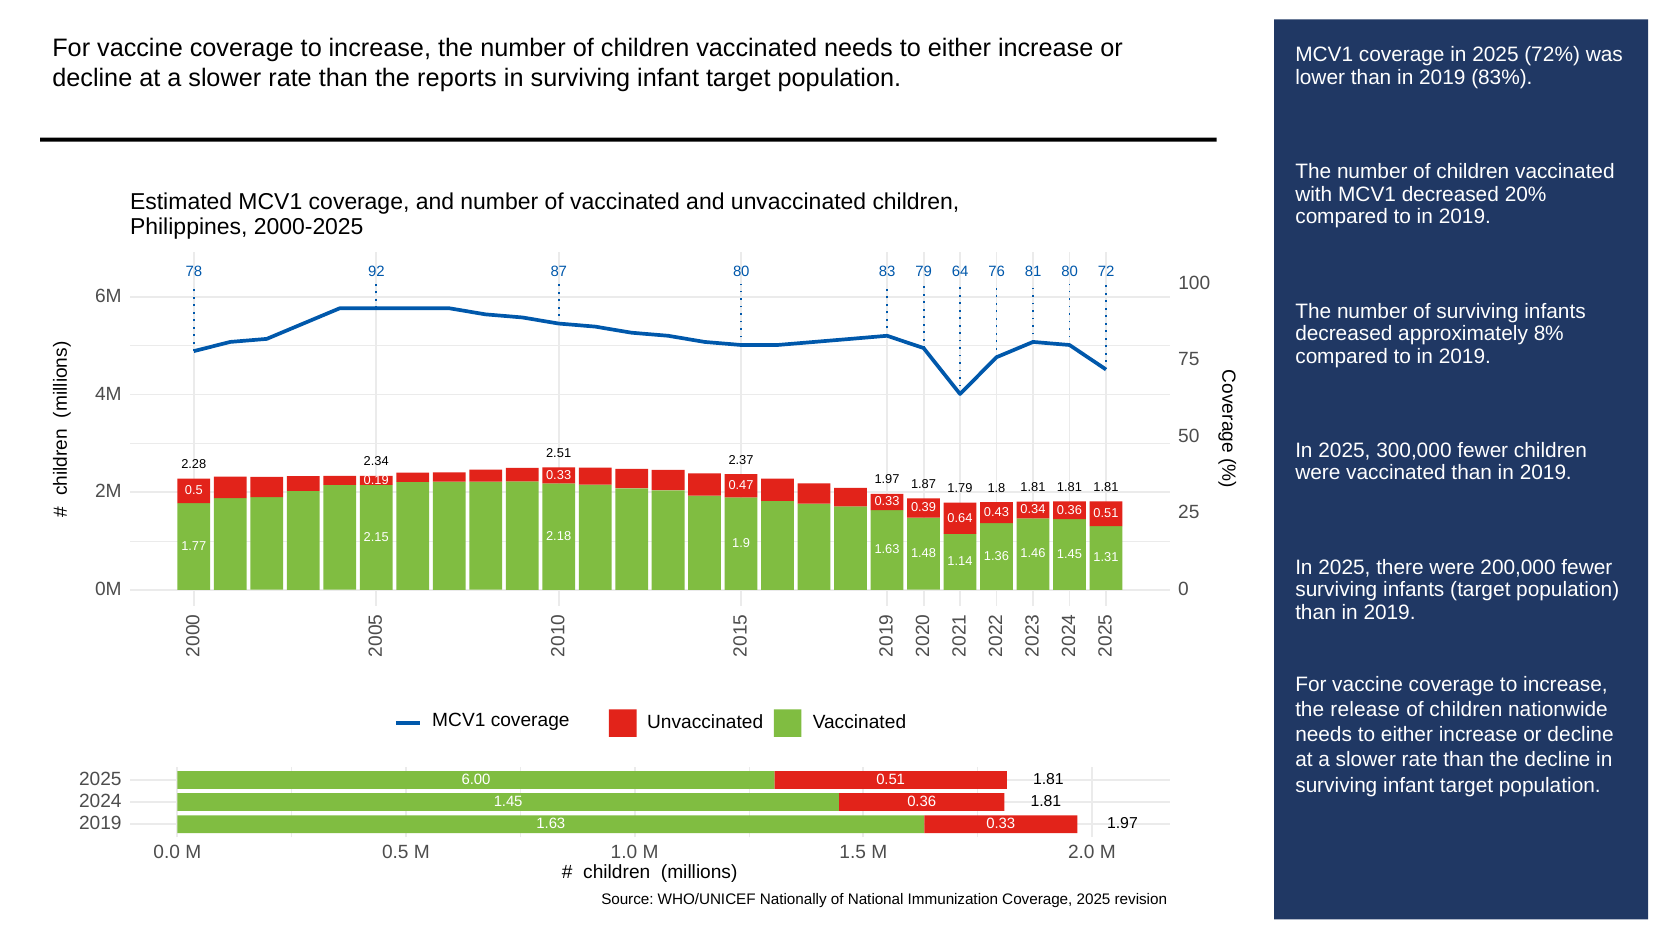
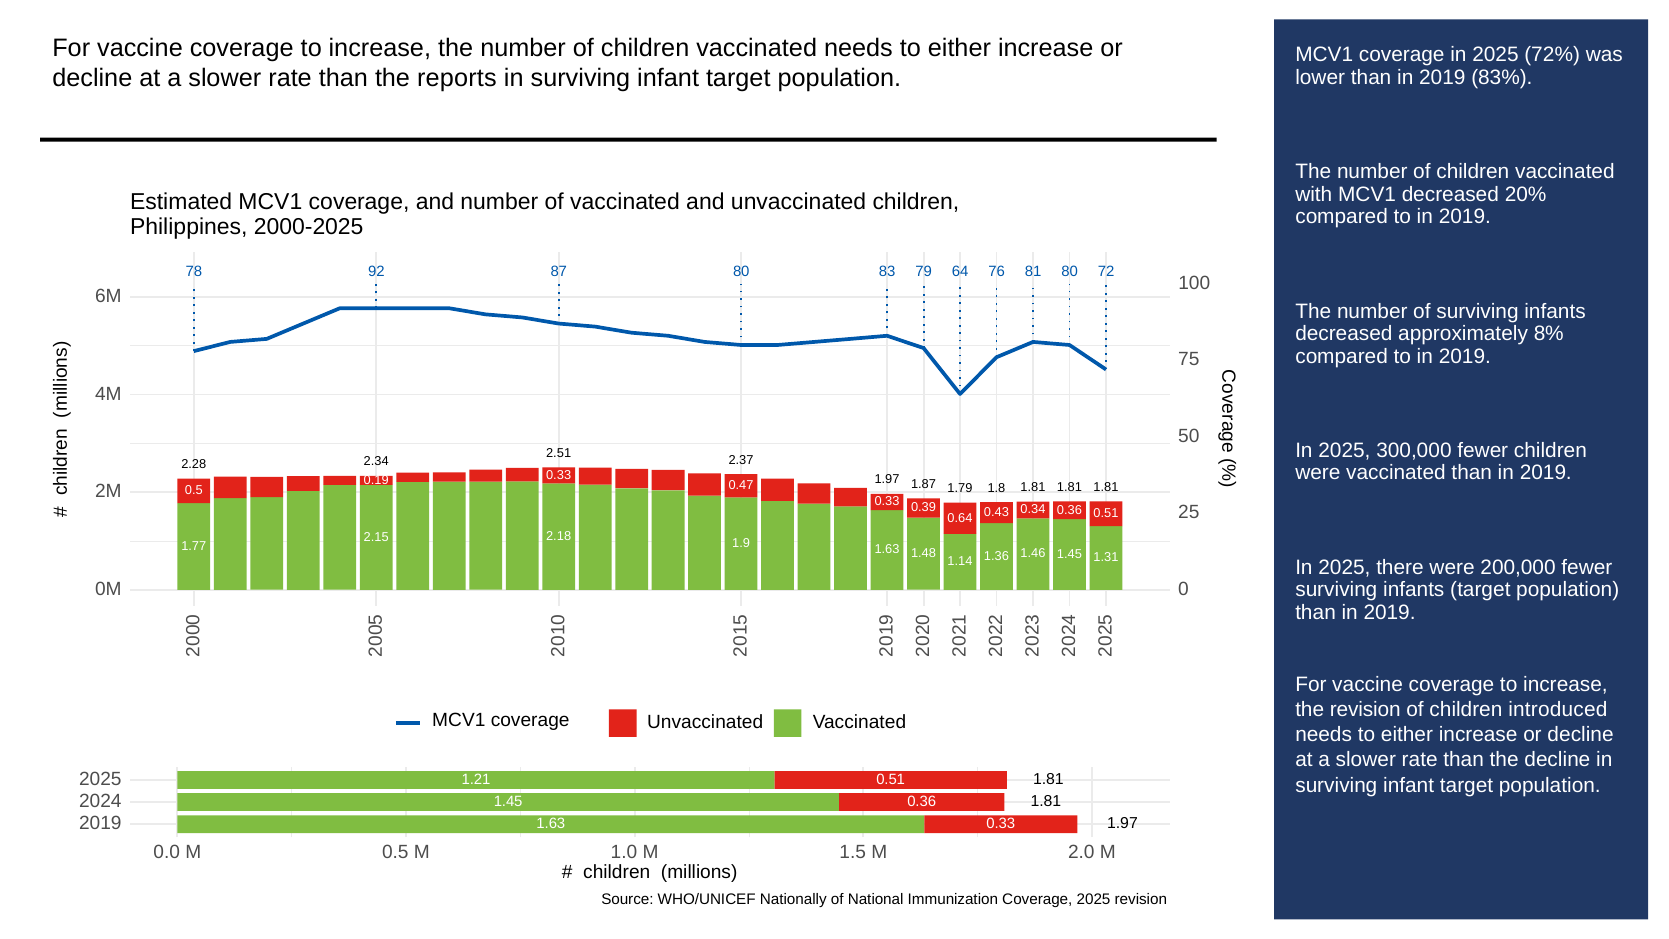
the release: release -> revision (1365, 710)
nationwide: nationwide -> introduced (1558, 710)
6.00: 6.00 -> 1.21 (476, 779)
